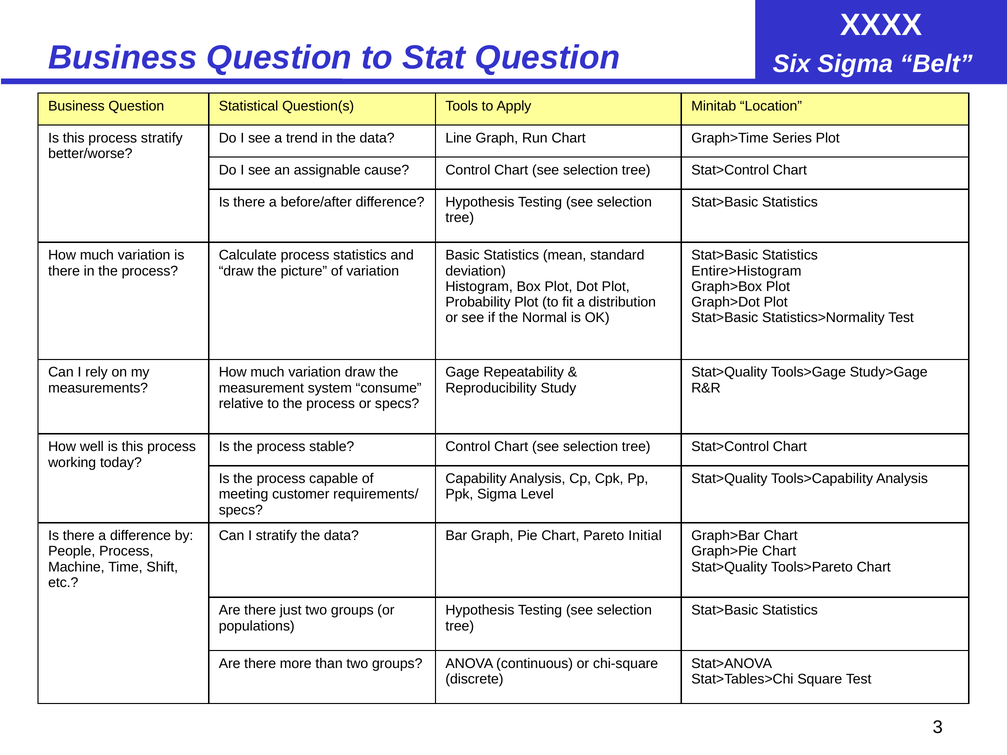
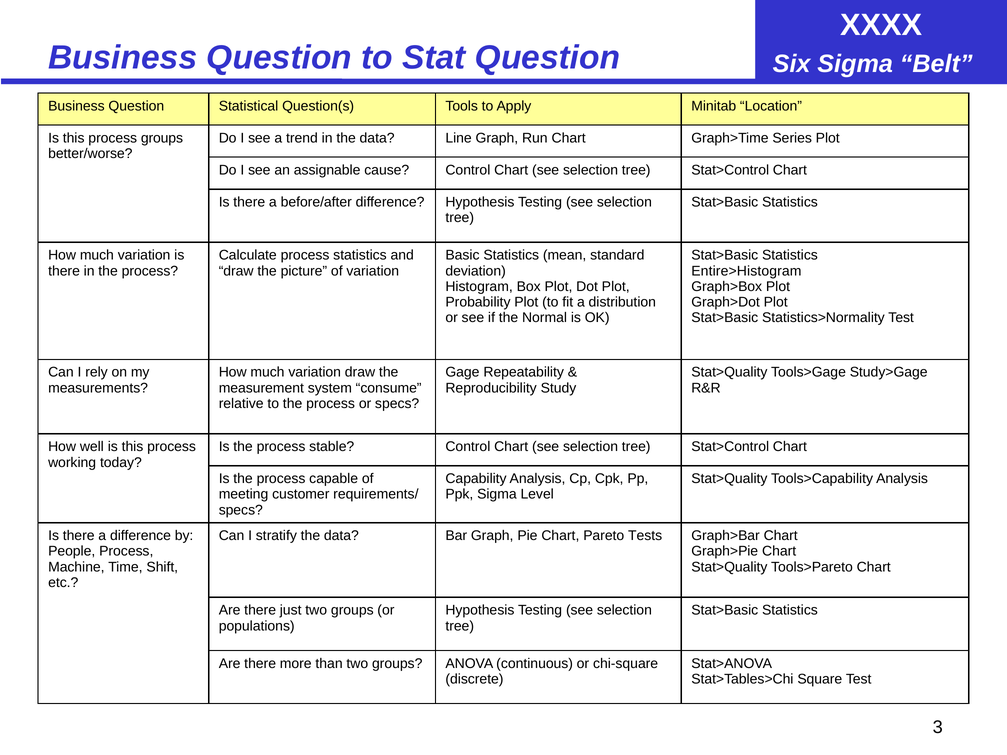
process stratify: stratify -> groups (162, 138)
Initial: Initial -> Tests (645, 536)
